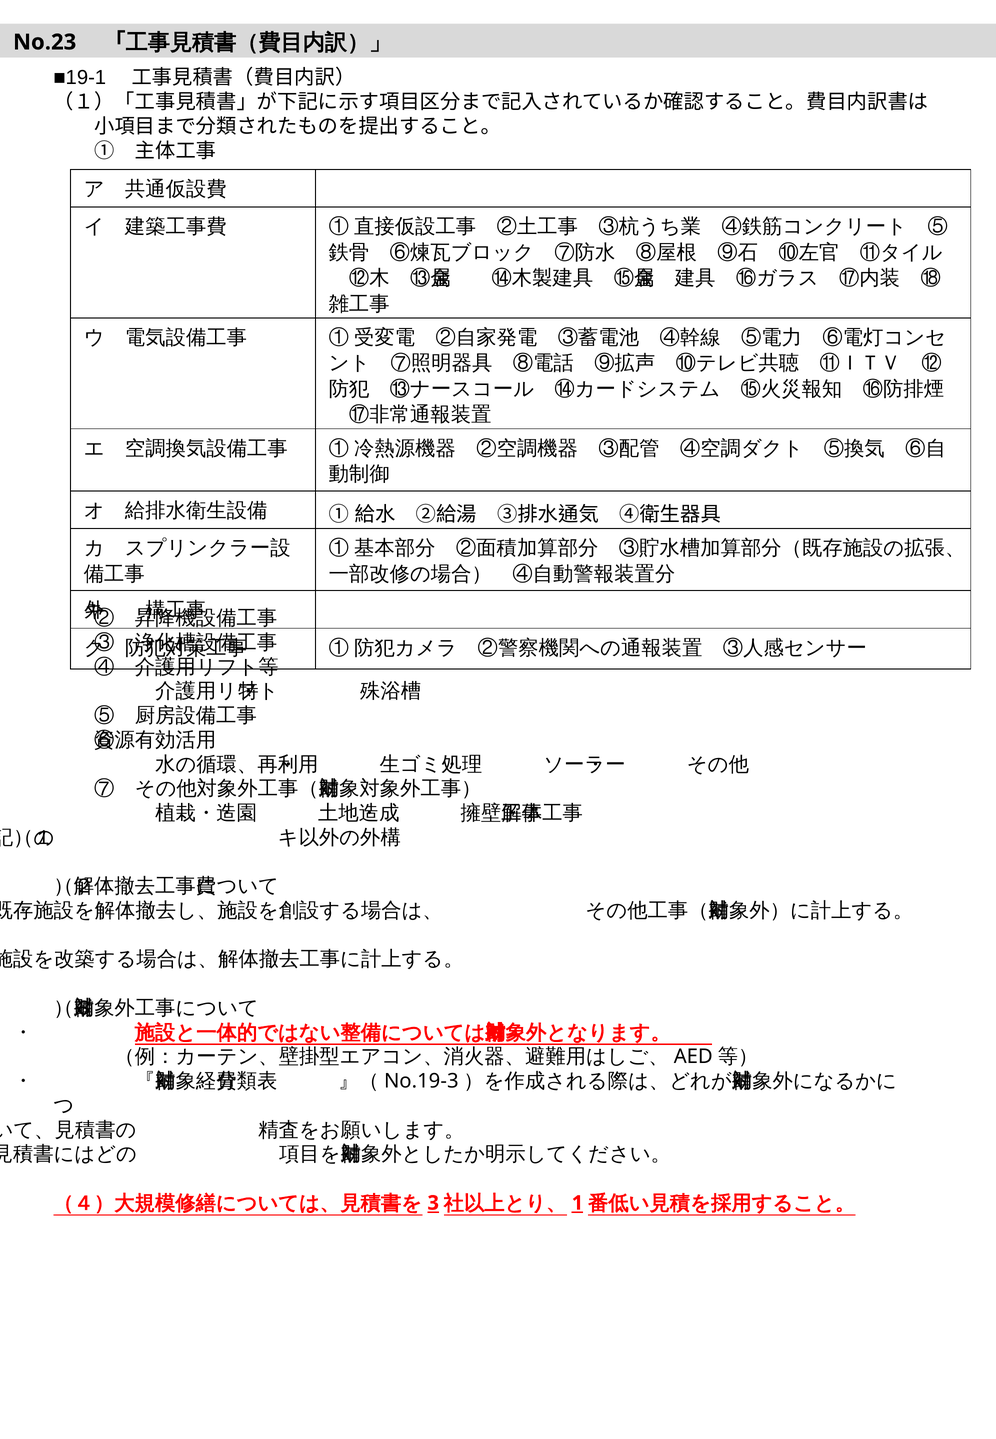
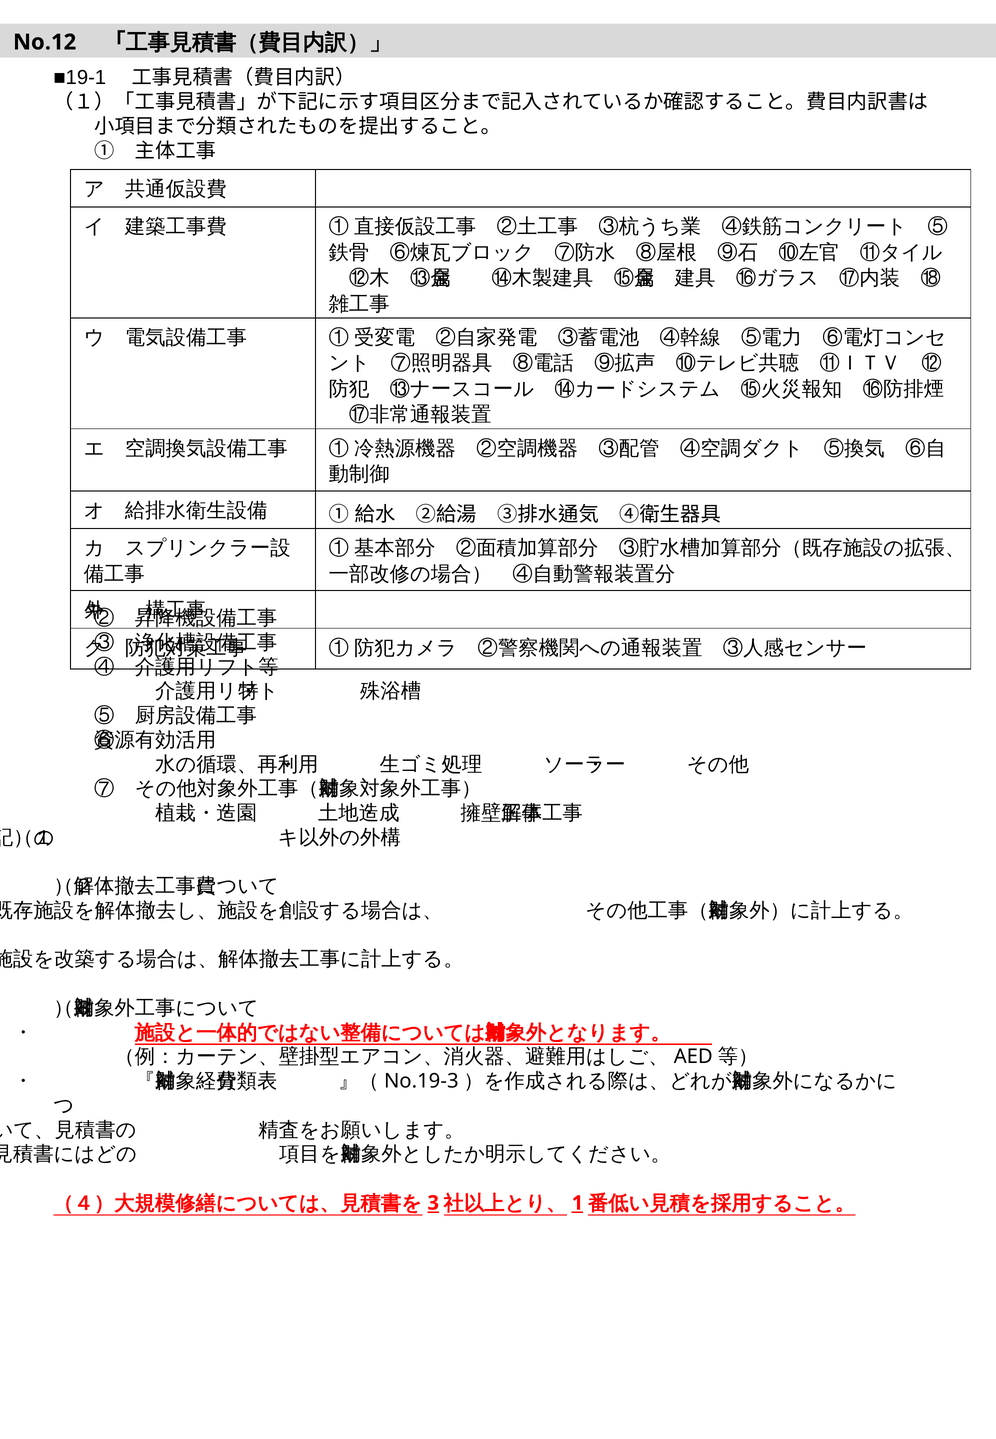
No.23: No.23 -> No.12 (45, 42)
